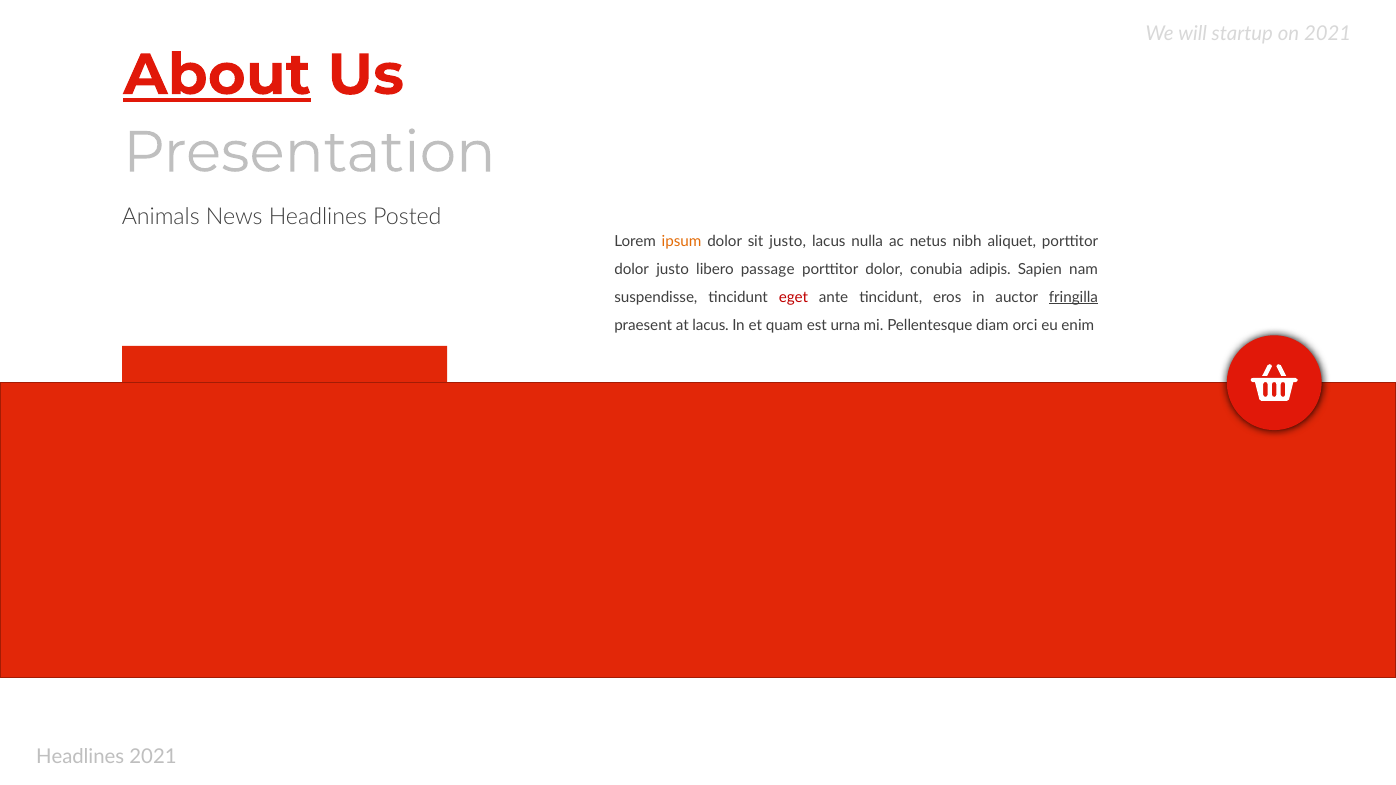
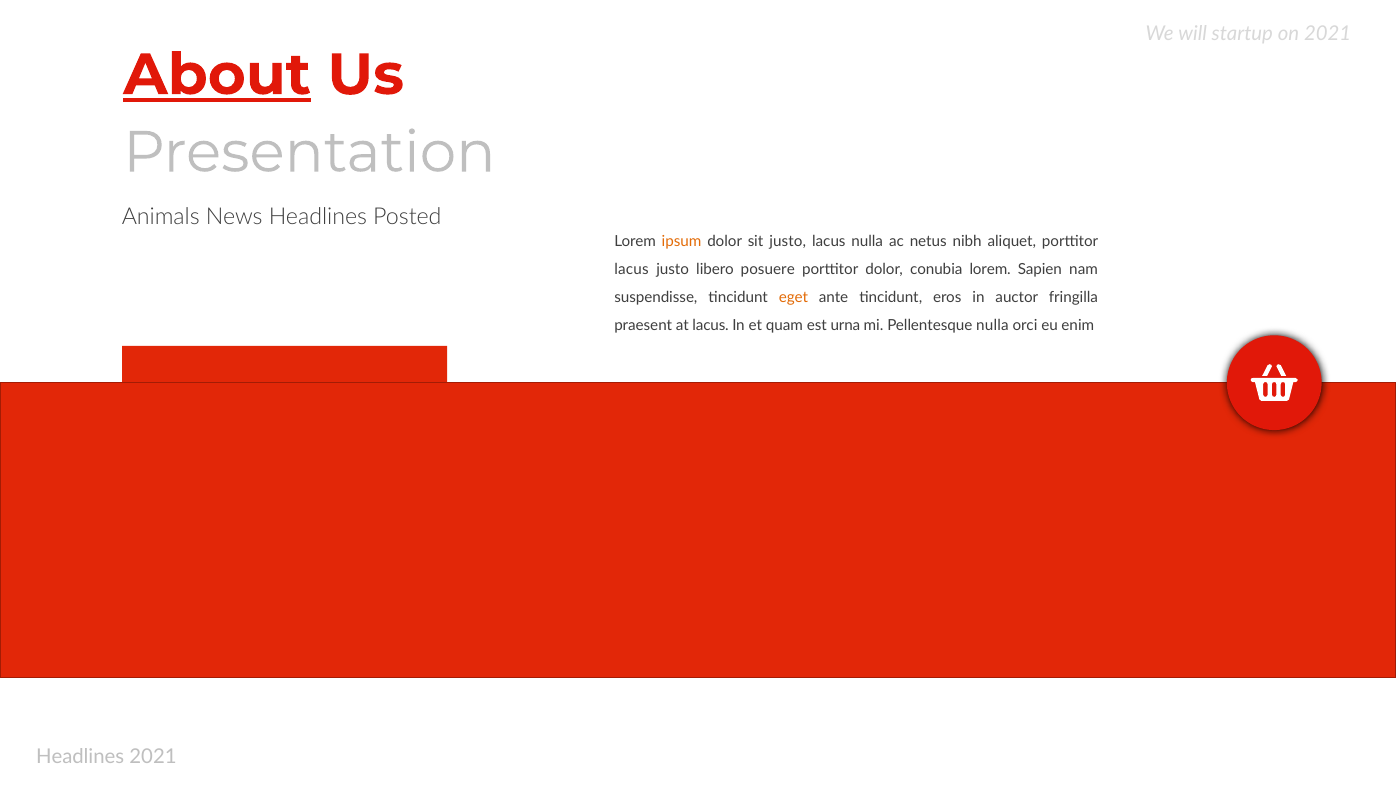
dolor: dolor -> lacus (632, 270)
passage: passage -> posuere (768, 270)
conubia adipis: adipis -> lorem (990, 270)
eget colour: red -> orange (794, 297)
fringilla underline: present -> none (1073, 297)
Pellentesque diam: diam -> nulla (992, 325)
